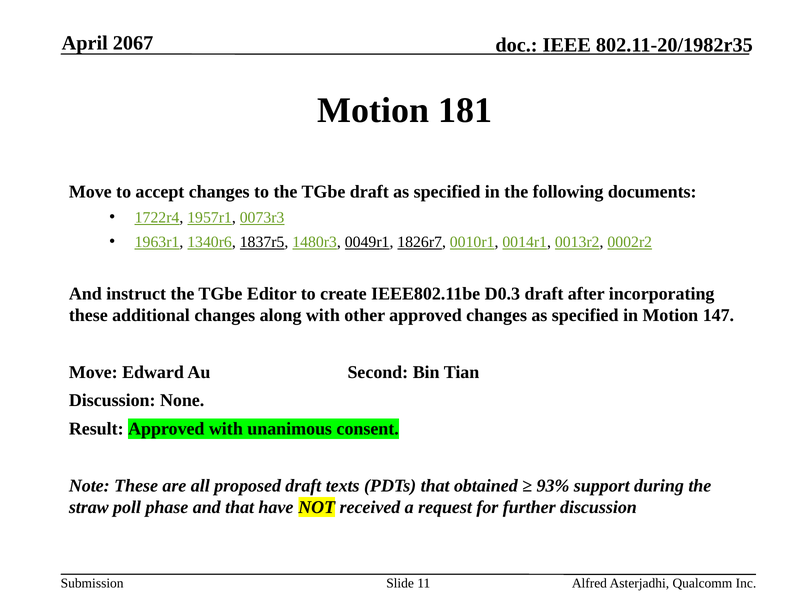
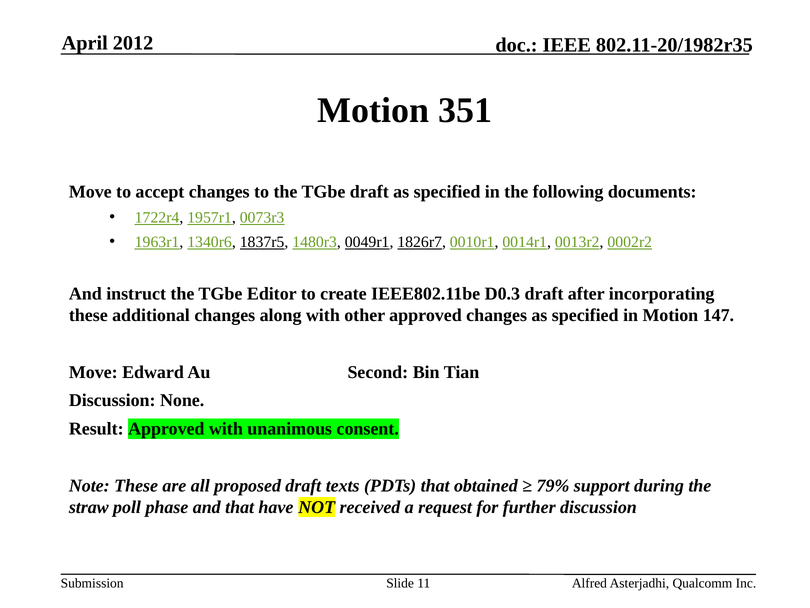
2067: 2067 -> 2012 (133, 43)
181: 181 -> 351 (465, 110)
93%: 93% -> 79% (553, 485)
